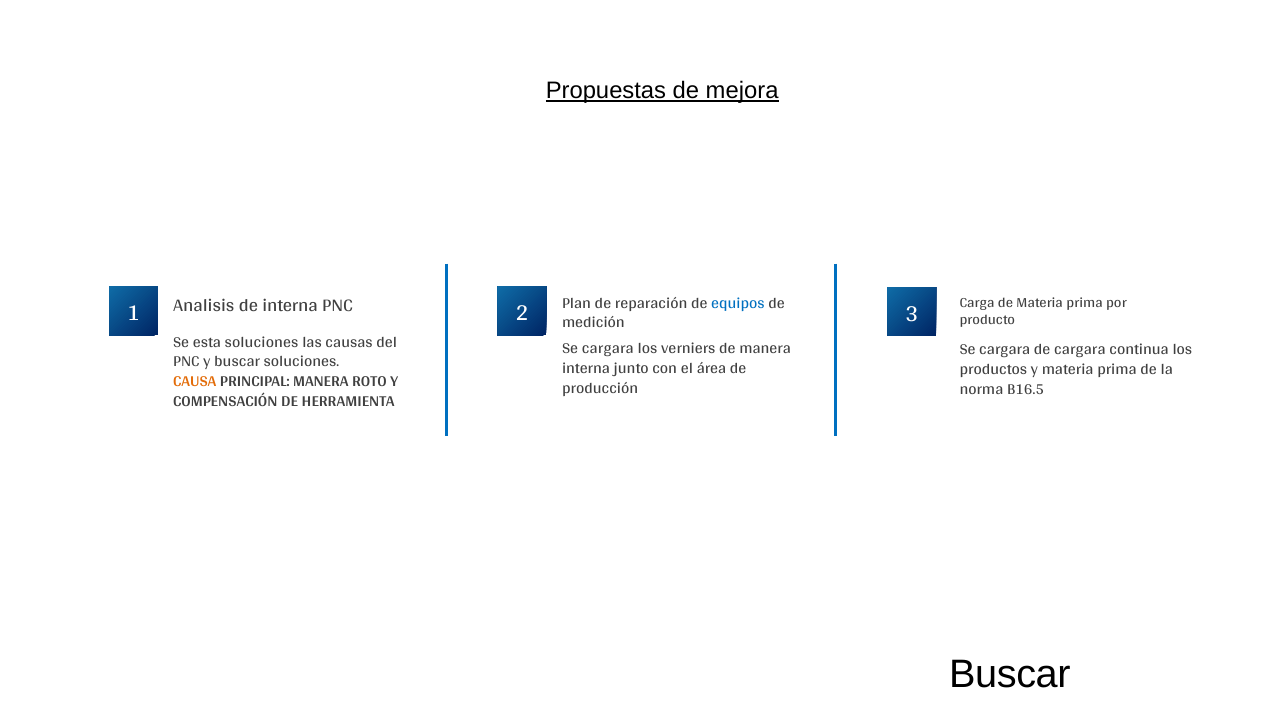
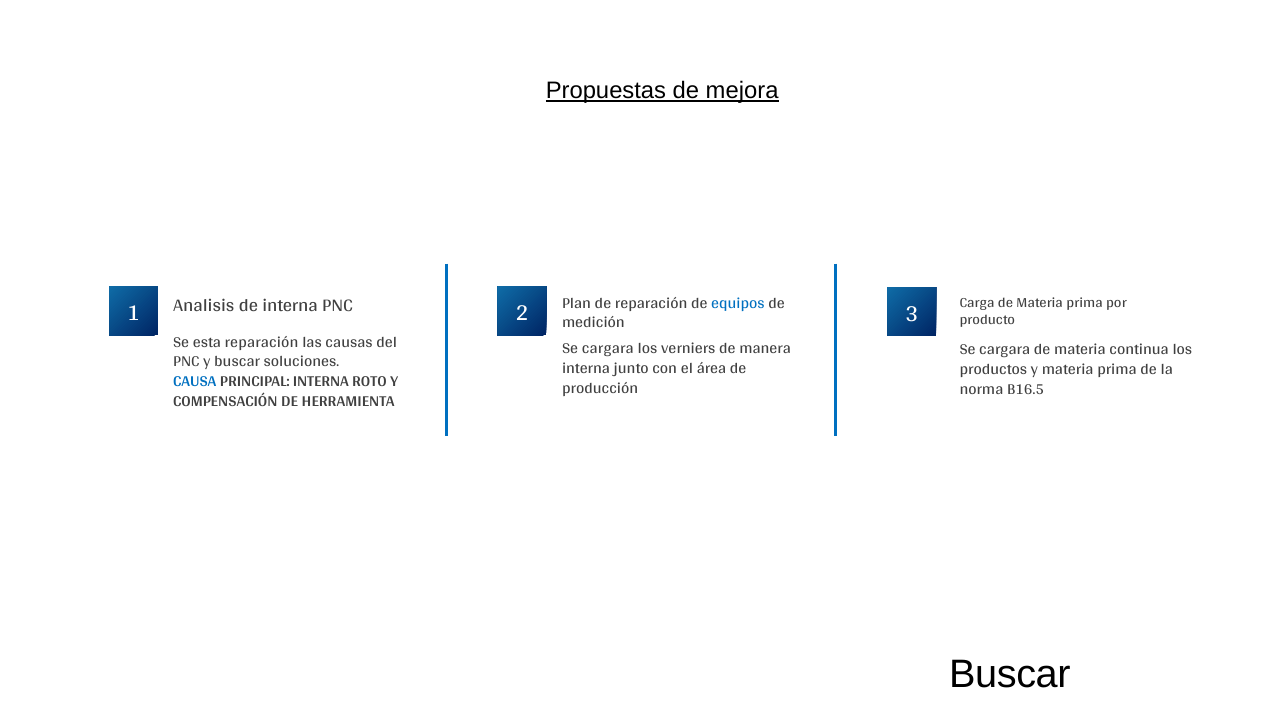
esta soluciones: soluciones -> reparación (262, 342)
cargara de cargara: cargara -> materia (1080, 350)
CAUSA colour: orange -> blue (195, 382)
PRINCIPAL MANERA: MANERA -> INTERNA (321, 382)
